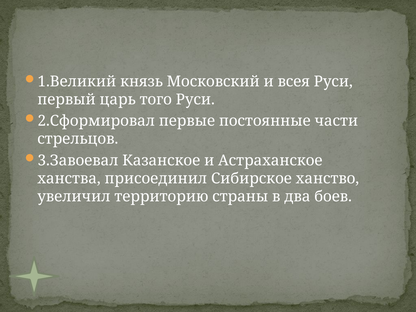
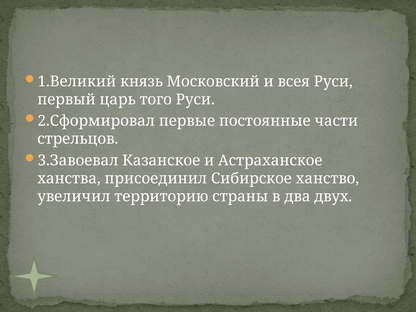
боев: боев -> двух (333, 196)
